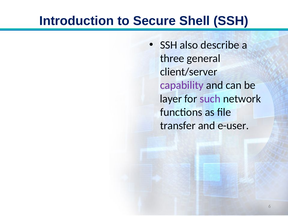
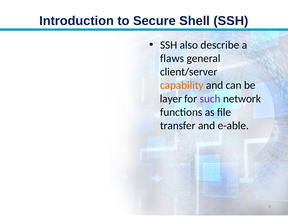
three: three -> flaws (172, 58)
capability colour: purple -> orange (182, 85)
e-user: e-user -> e-able (233, 126)
